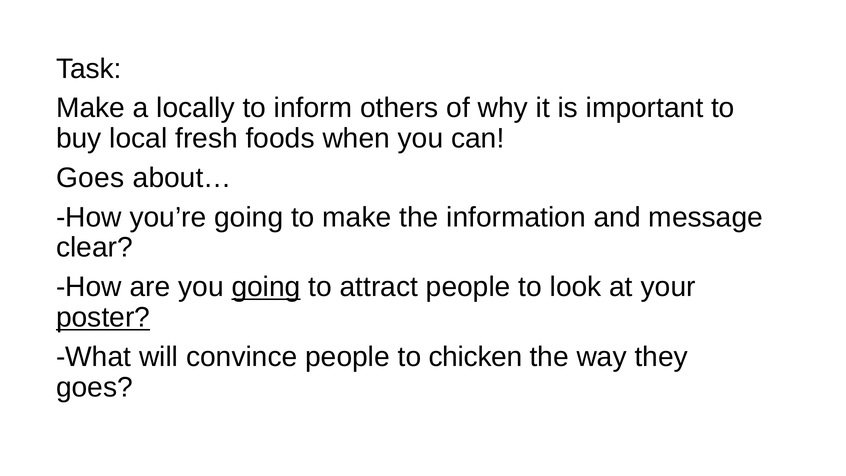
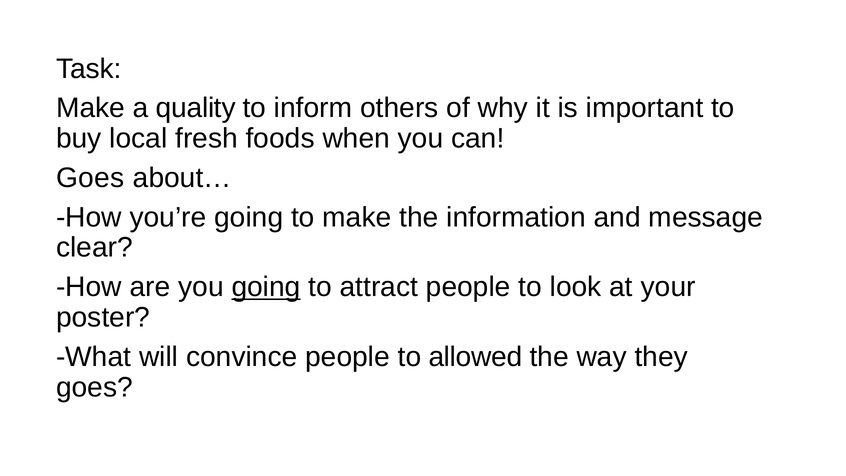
locally: locally -> quality (196, 108)
poster underline: present -> none (103, 317)
chicken: chicken -> allowed (476, 357)
